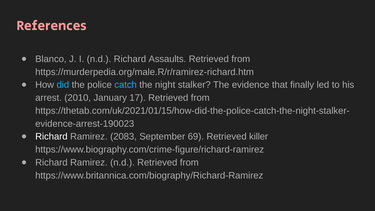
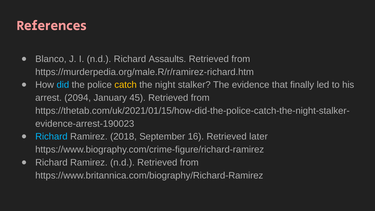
catch colour: light blue -> yellow (126, 85)
2010: 2010 -> 2094 (78, 98)
17: 17 -> 45 (138, 98)
Richard colour: white -> light blue (51, 137)
2083: 2083 -> 2018 (123, 137)
69: 69 -> 16 (196, 137)
killer: killer -> later (259, 137)
